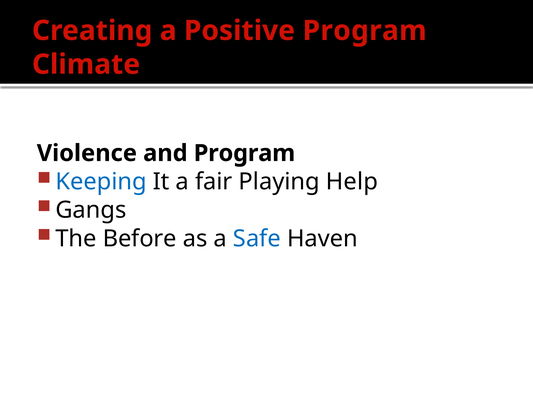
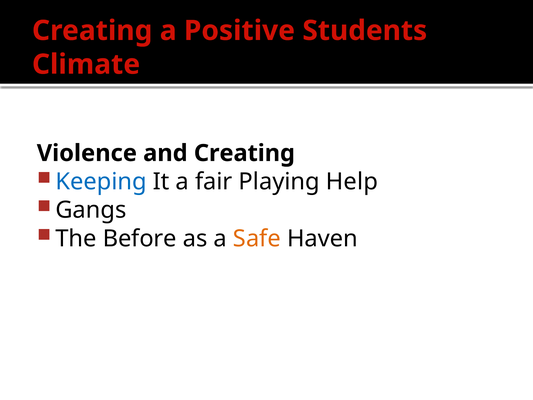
Positive Program: Program -> Students (365, 31)
and Program: Program -> Creating (244, 153)
Safe colour: blue -> orange (257, 238)
